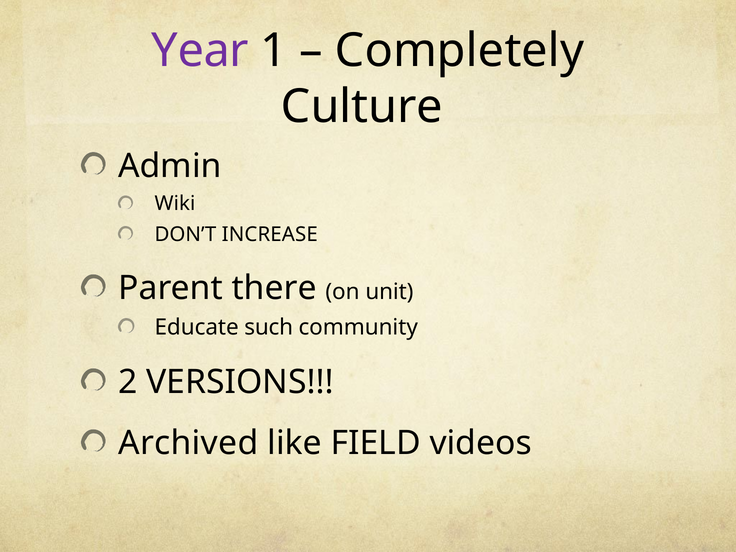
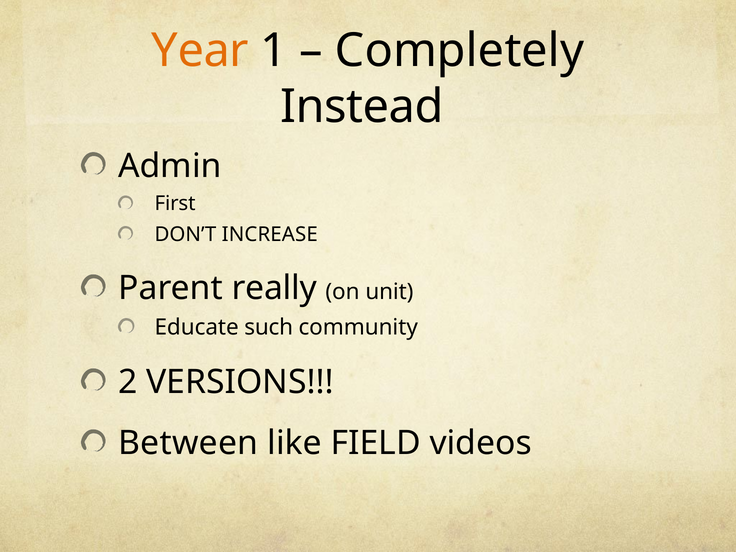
Year colour: purple -> orange (200, 50)
Culture: Culture -> Instead (362, 107)
Wiki: Wiki -> First (175, 204)
there: there -> really (274, 288)
Archived: Archived -> Between (188, 443)
